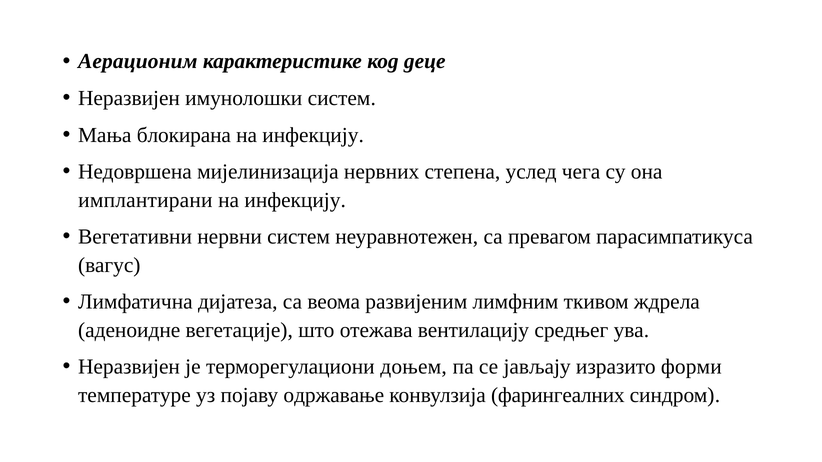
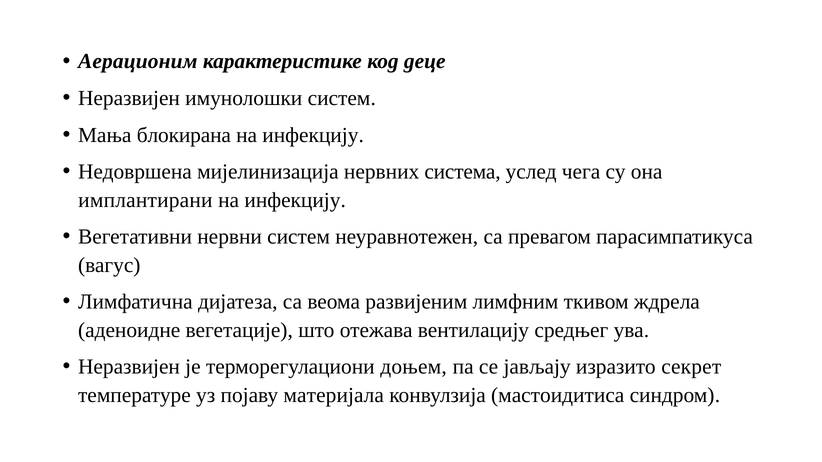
степена: степена -> система (463, 172)
форми: форми -> секрет (691, 367)
одржавање: одржавање -> материјала (334, 395)
фарингеалних: фарингеалних -> мастоидитиса (558, 395)
